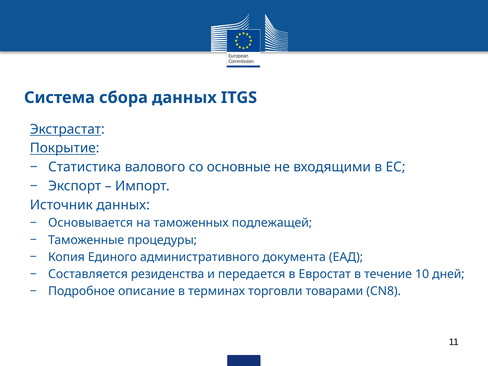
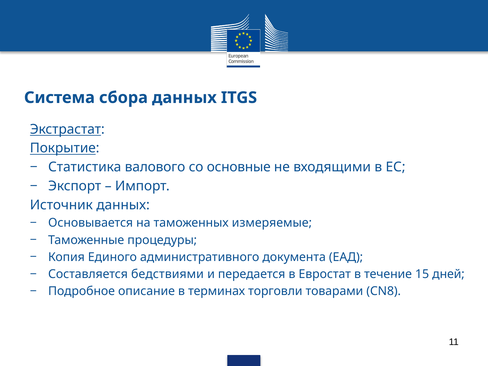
подлежащей: подлежащей -> измеряемые (272, 223)
резиденства: резиденства -> бедствиями (167, 274)
10: 10 -> 15 (422, 274)
